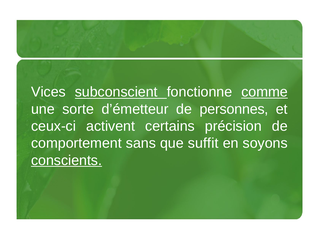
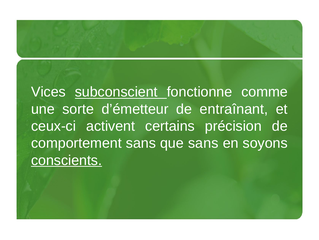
comme underline: present -> none (265, 92)
personnes: personnes -> entraînant (234, 109)
que suffit: suffit -> sans (203, 143)
